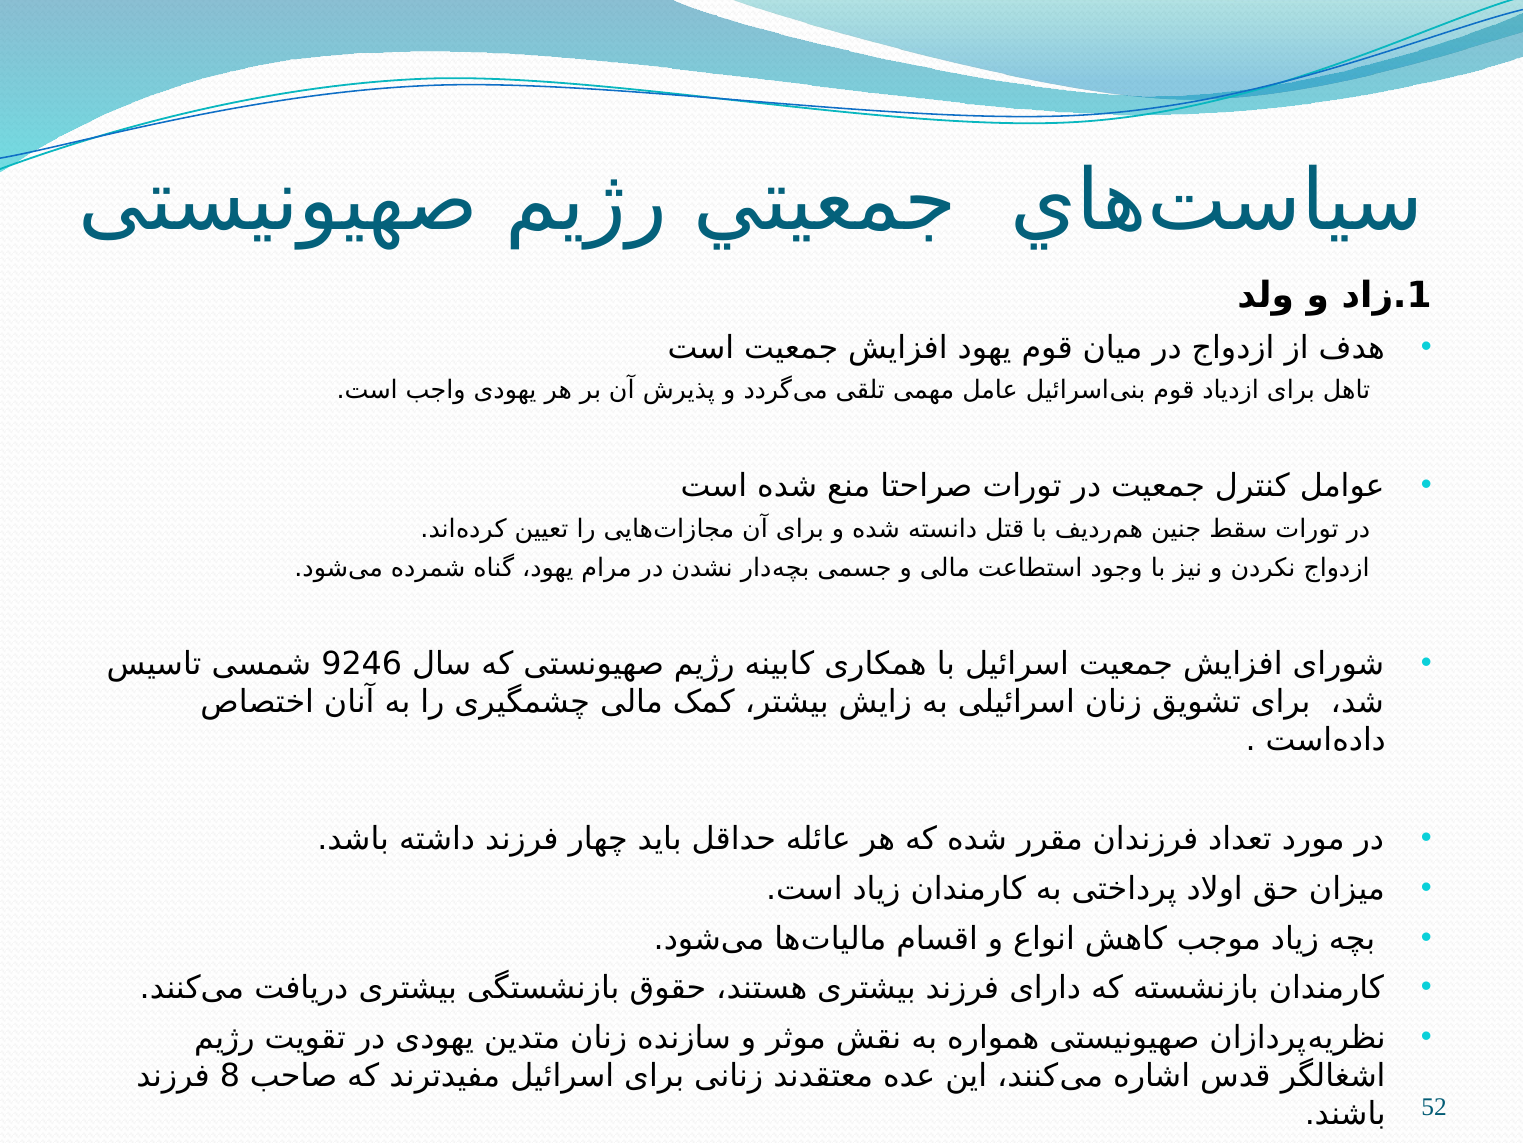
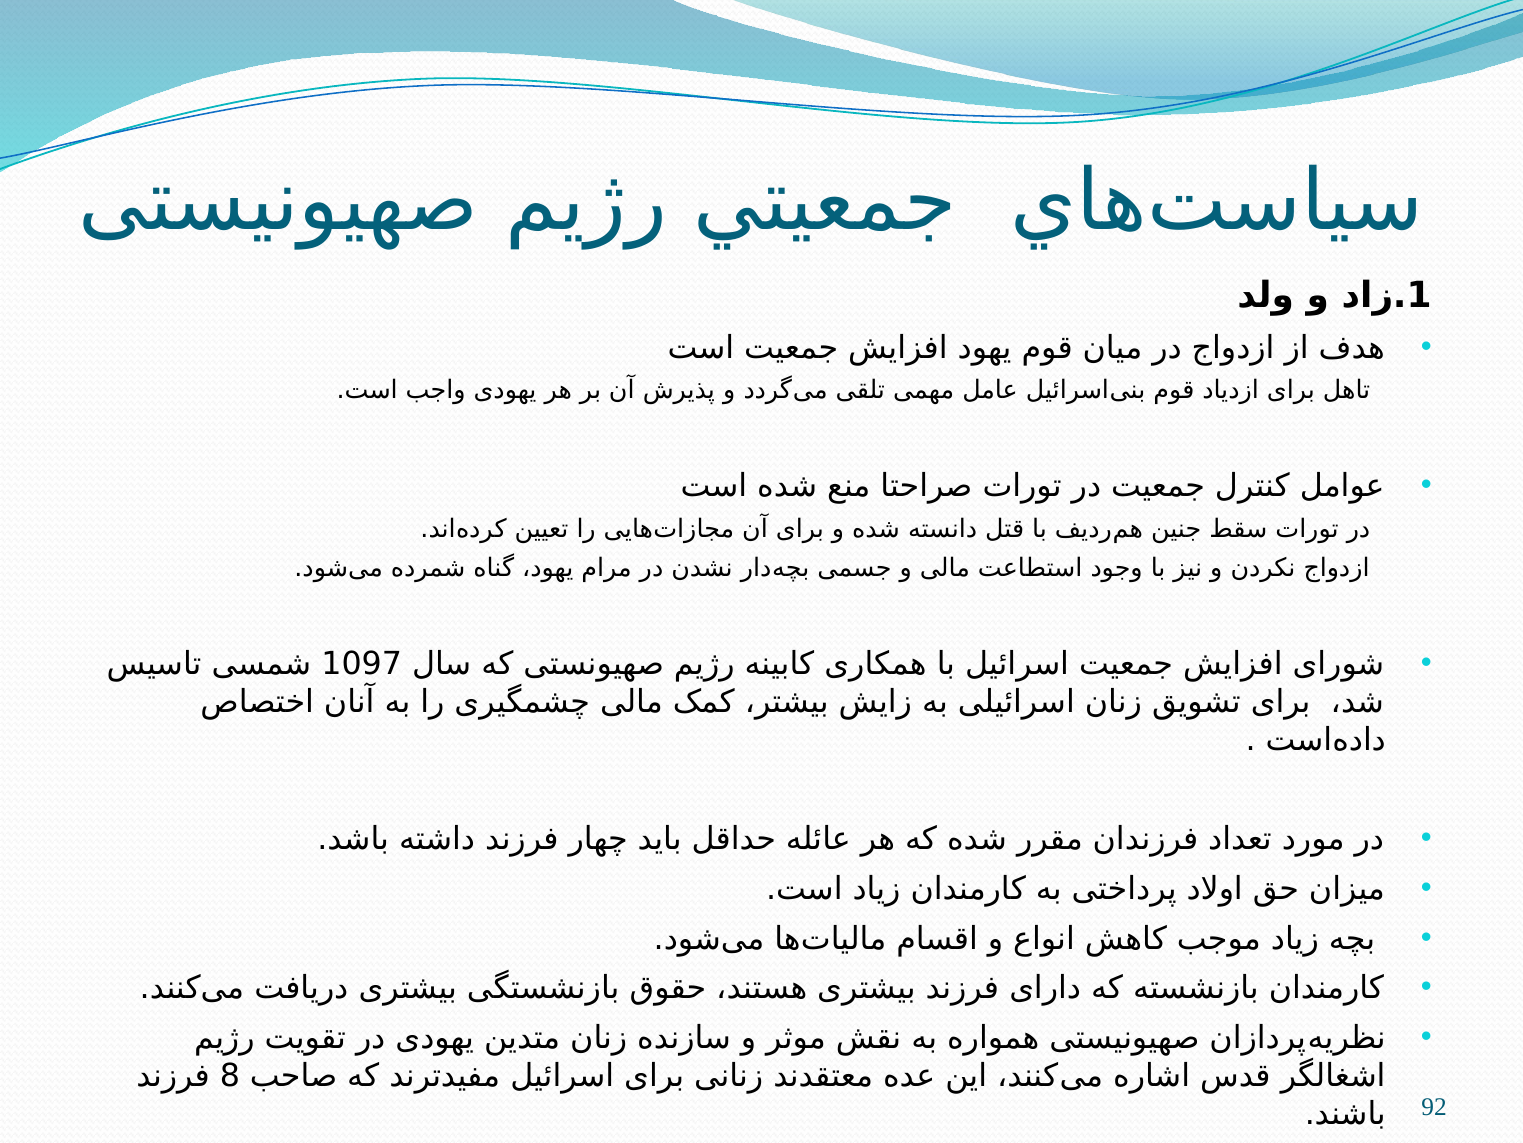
9246: 9246 -> 1097 (362, 664)
52: 52 -> 92 (1434, 1106)
